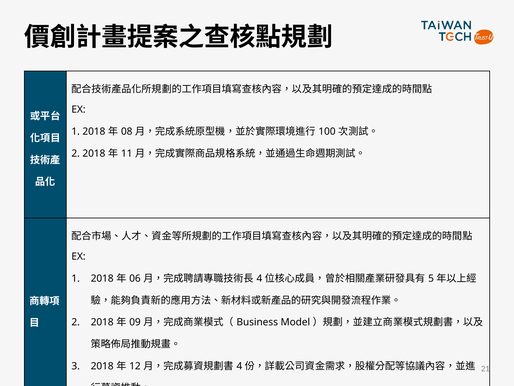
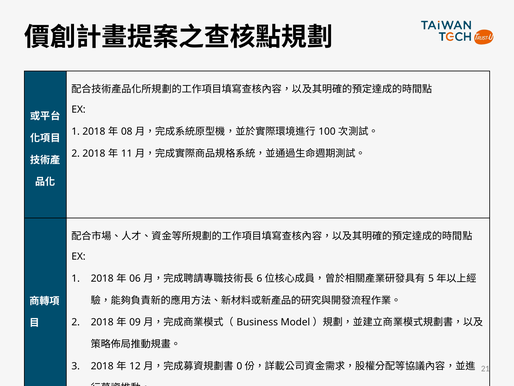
4: 4 -> 6 (259, 278)
4: 4 -> 0 (239, 366)
